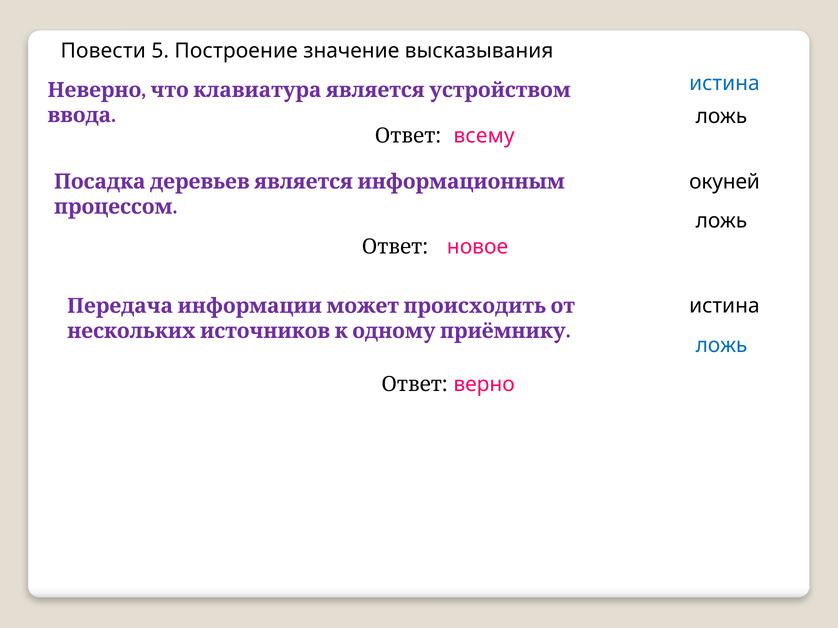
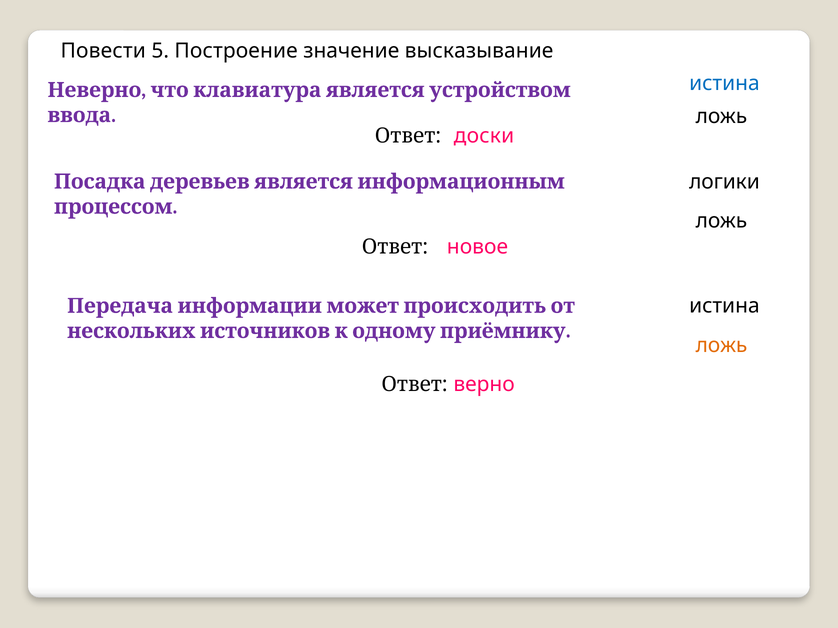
высказывания: высказывания -> высказывание (479, 51)
всему: всему -> доски (484, 136)
окуней: окуней -> логики (724, 182)
ложь colour: blue -> orange (722, 345)
